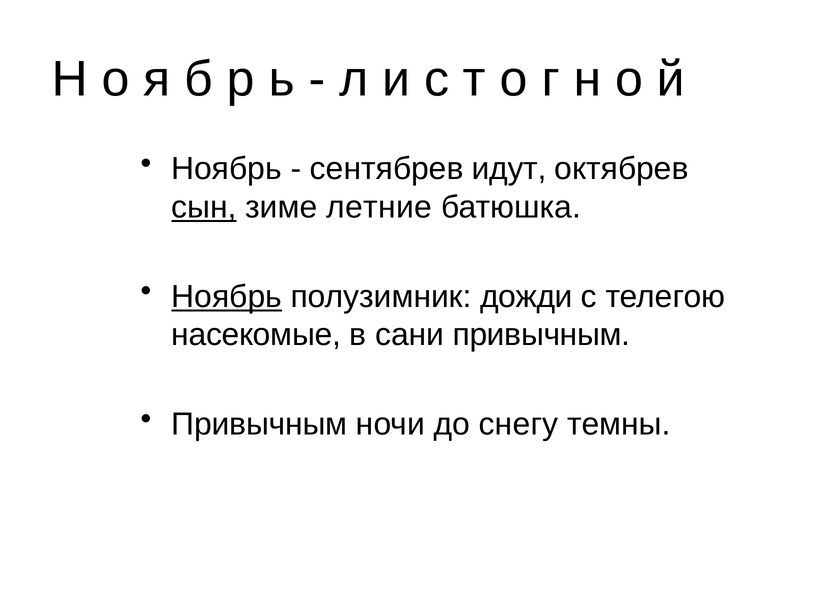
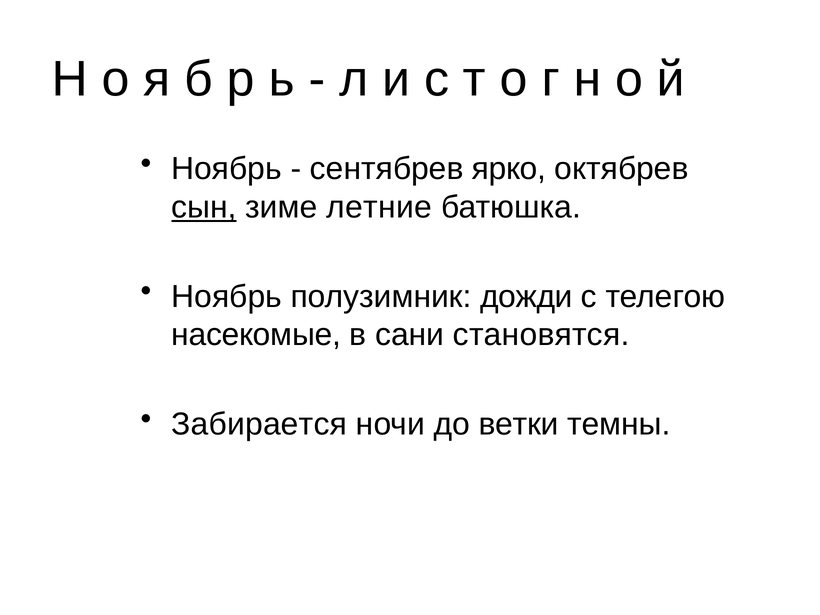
идут: идут -> ярко (509, 169)
Ноябрь underline: present -> none (227, 297)
сани привычным: привычным -> становятся (541, 335)
Привычным: Привычным -> Забирается (259, 424)
снегу: снегу -> ветки (519, 424)
